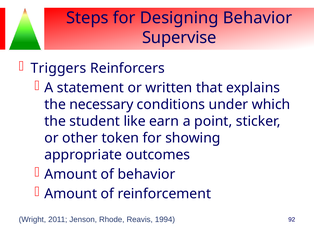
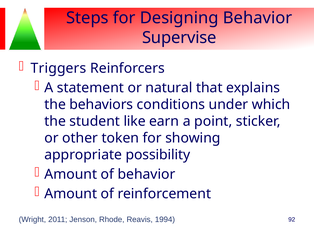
written: written -> natural (169, 88)
necessary: necessary -> behaviors (101, 105)
outcomes: outcomes -> possibility (158, 155)
